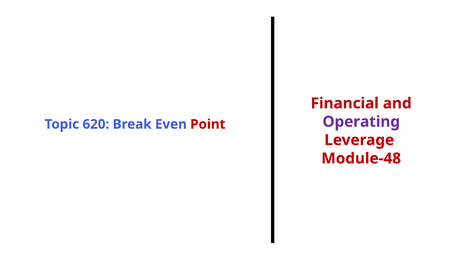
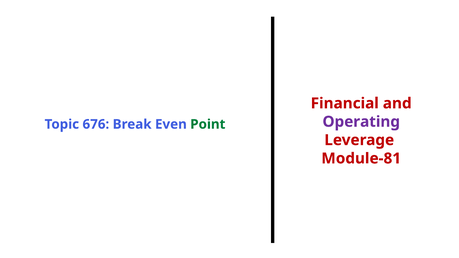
620: 620 -> 676 (96, 124)
Point colour: red -> green (208, 124)
Module-48: Module-48 -> Module-81 (361, 159)
